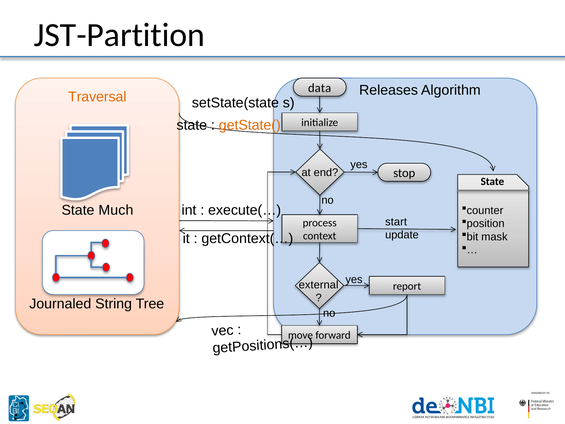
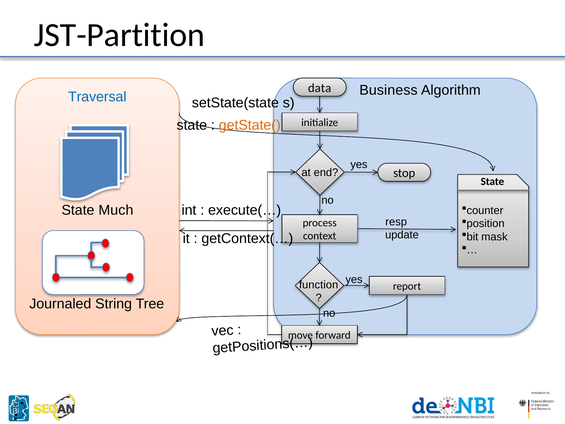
Releases: Releases -> Business (388, 90)
Traversal colour: orange -> blue (97, 97)
start: start -> resp (396, 222)
external: external -> function (319, 285)
